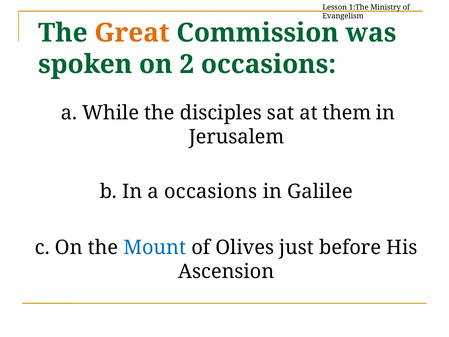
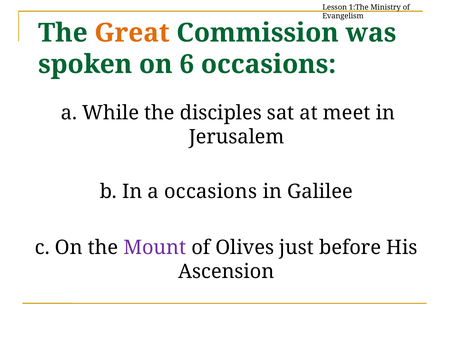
2: 2 -> 6 (187, 64)
them: them -> meet (347, 113)
Mount colour: blue -> purple (155, 248)
